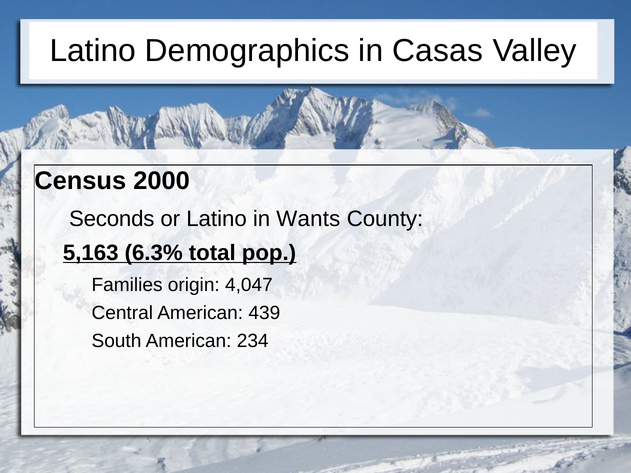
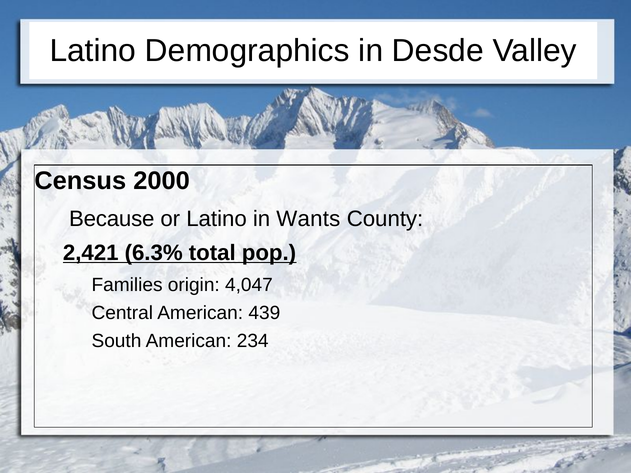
Casas: Casas -> Desde (438, 51)
Seconds: Seconds -> Because (112, 219)
5,163: 5,163 -> 2,421 (91, 253)
